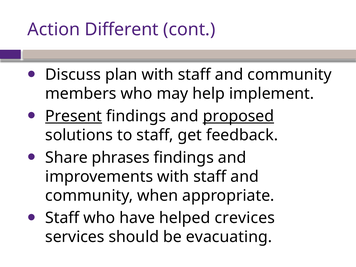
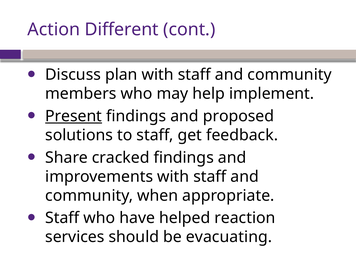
proposed underline: present -> none (238, 116)
phrases: phrases -> cracked (121, 158)
crevices: crevices -> reaction (245, 218)
